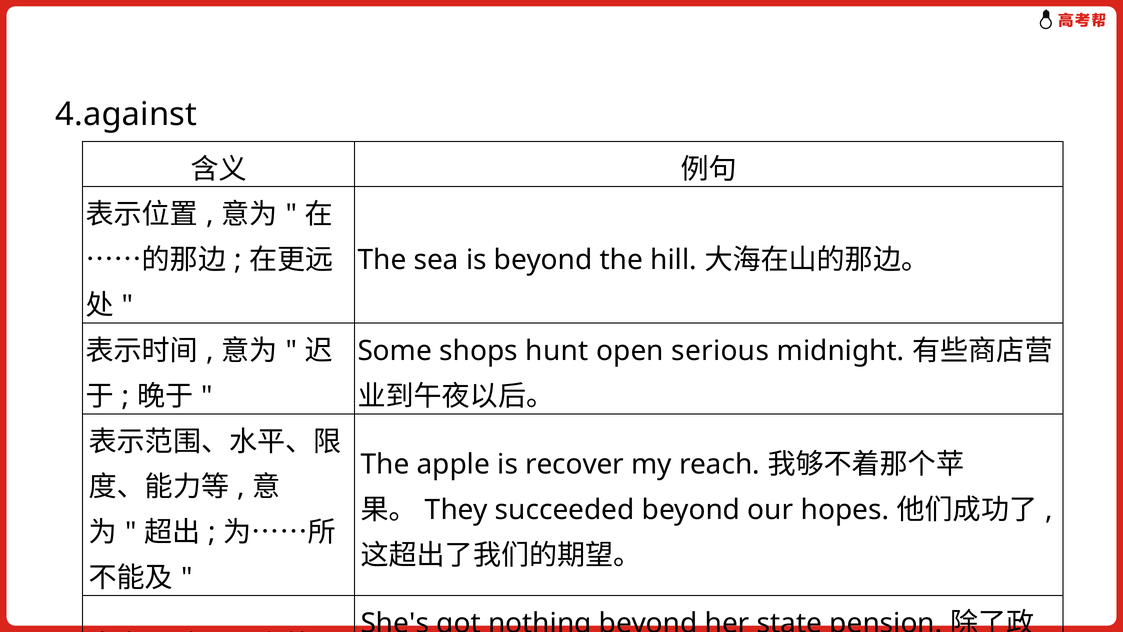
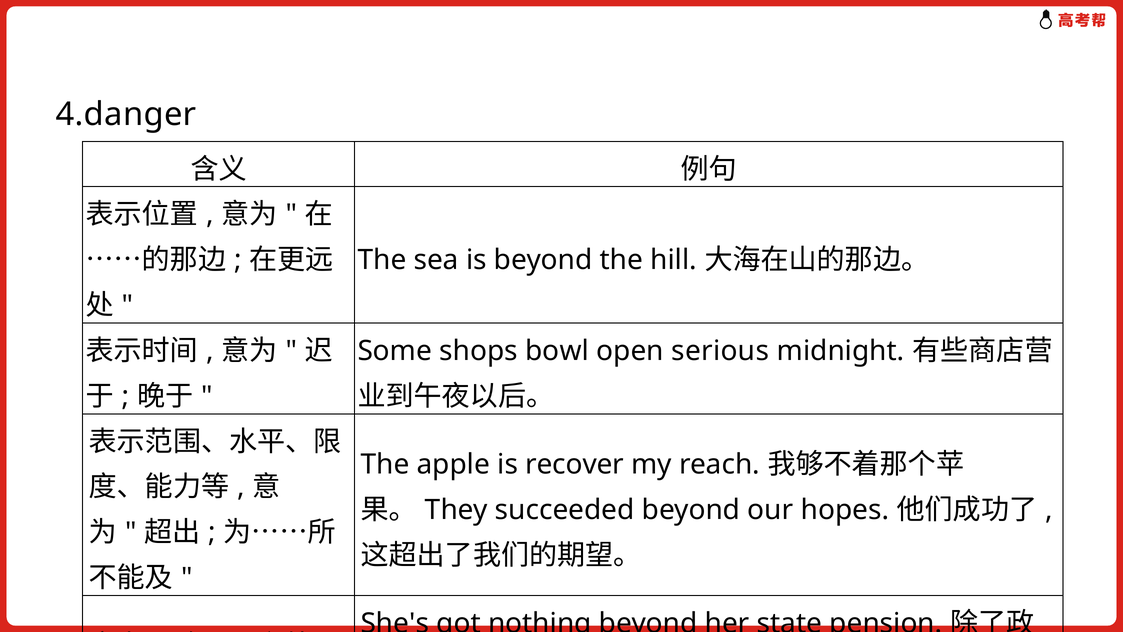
4.against: 4.against -> 4.danger (126, 114)
hunt: hunt -> bowl (557, 351)
